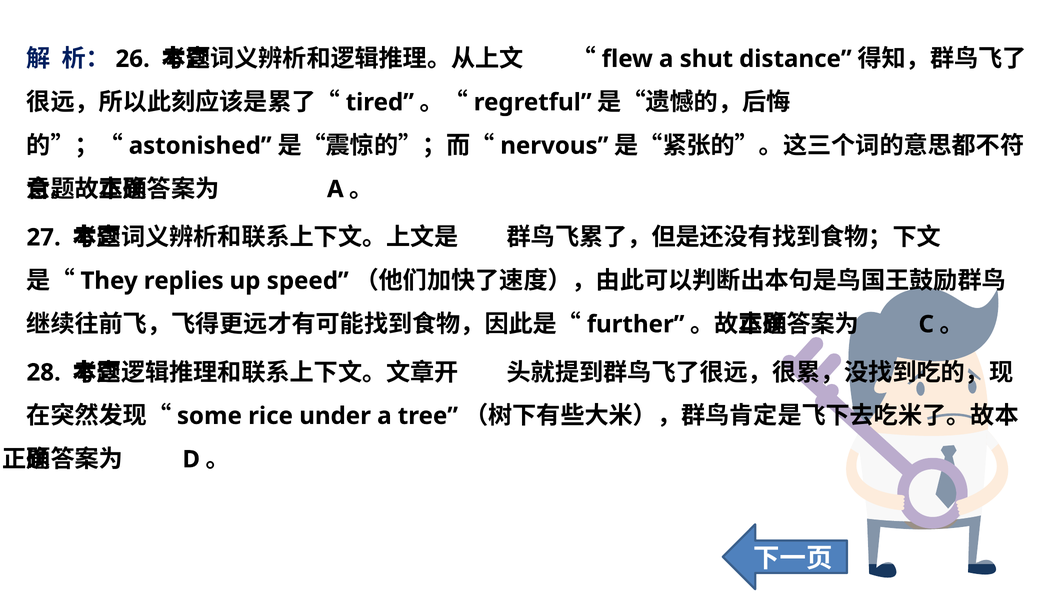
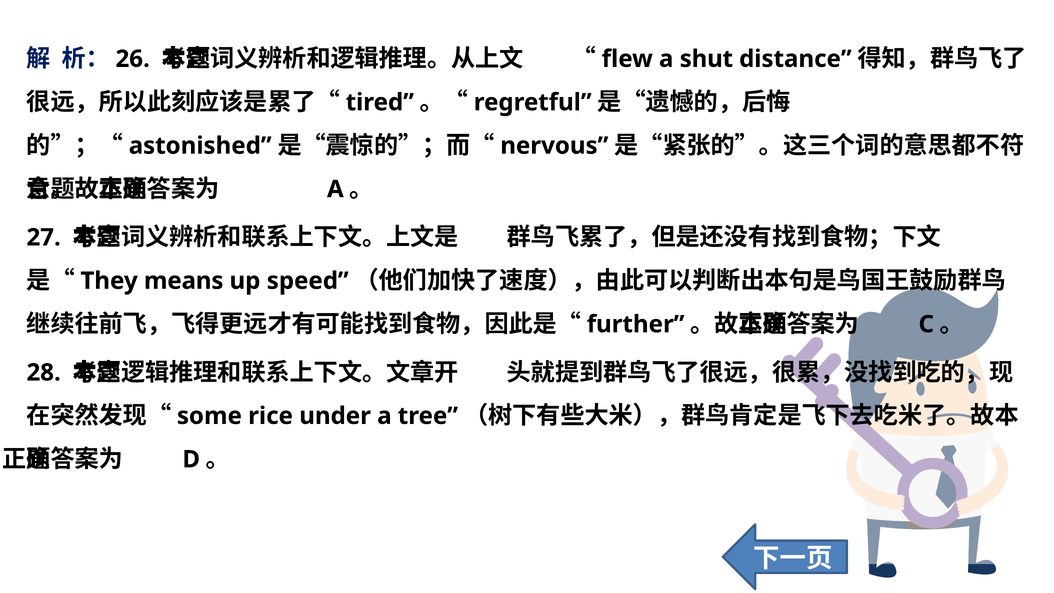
replies: replies -> means (184, 281)
